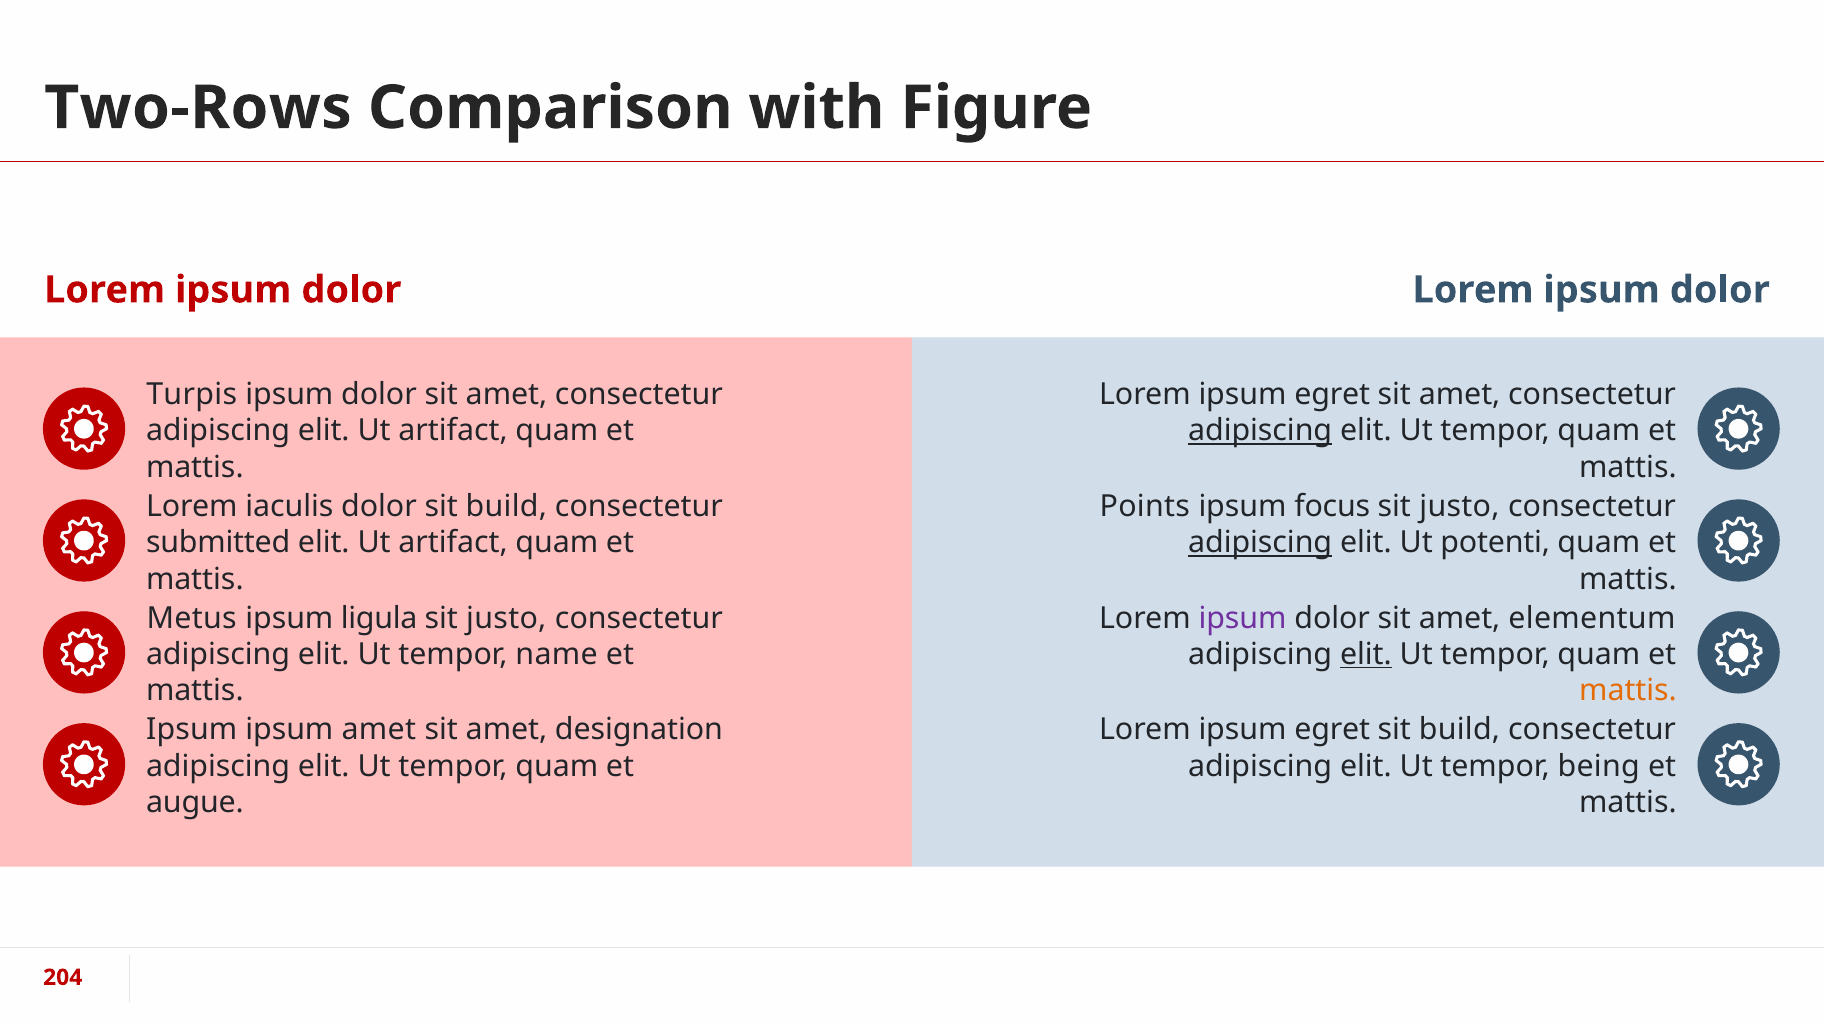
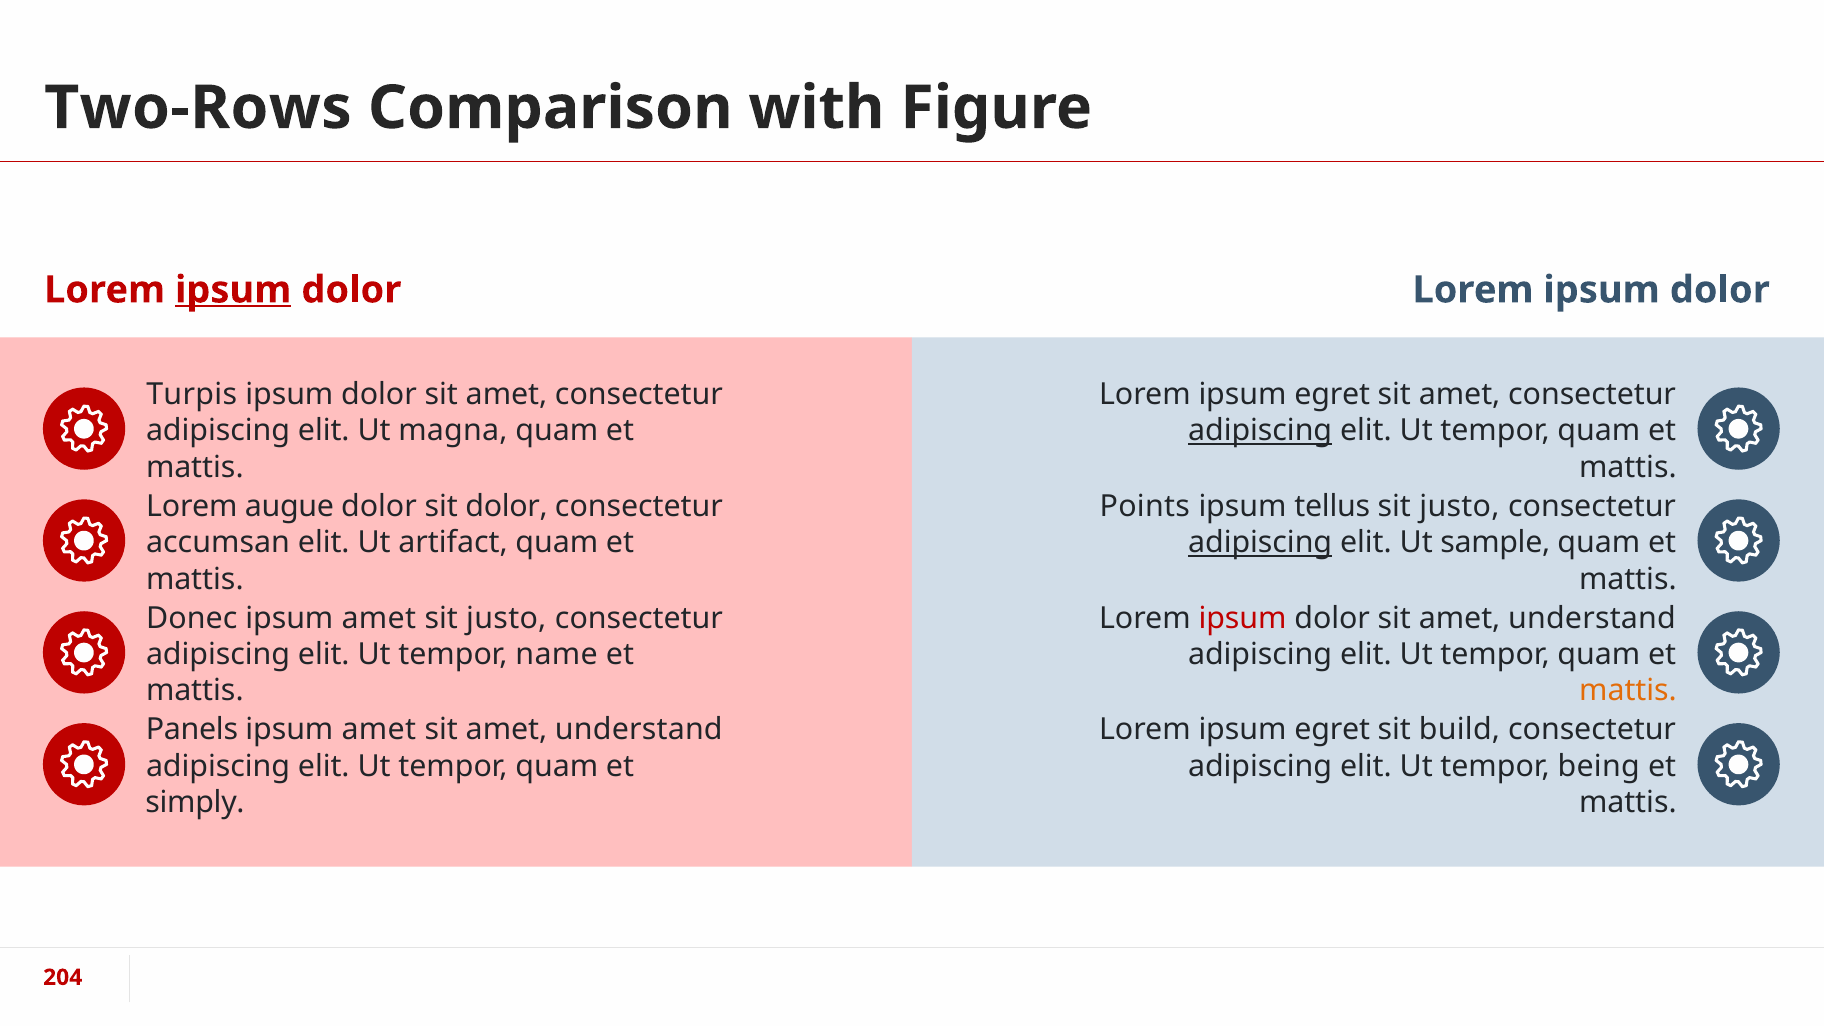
ipsum underline: none -> present (233, 290)
adipiscing elit Ut artifact: artifact -> magna (453, 431)
iaculis: iaculis -> augue (290, 506)
dolor sit build: build -> dolor (507, 506)
focus: focus -> tellus (1332, 506)
submitted: submitted -> accumsan (218, 543)
potenti: potenti -> sample (1495, 543)
Metus: Metus -> Donec (192, 618)
ligula: ligula -> amet (379, 618)
ipsum colour: purple -> red (1243, 618)
dolor sit amet elementum: elementum -> understand (1592, 618)
elit underline: present -> none (1366, 654)
Ipsum: Ipsum -> Panels (192, 730)
designation: designation -> understand (639, 730)
augue: augue -> simply (195, 803)
